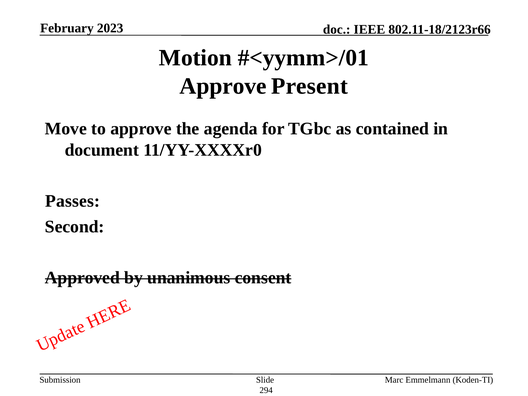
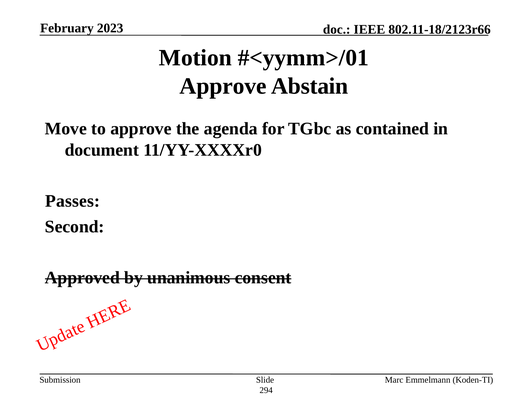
Present: Present -> Abstain (310, 86)
